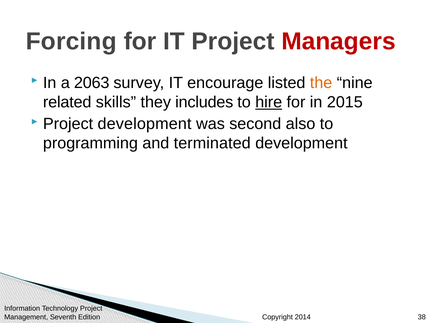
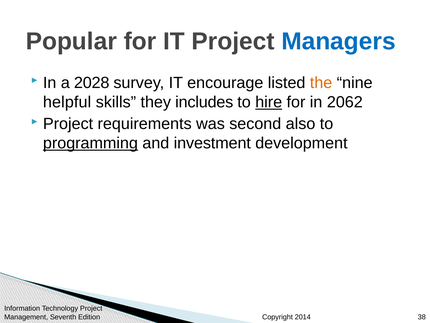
Forcing: Forcing -> Popular (71, 41)
Managers colour: red -> blue (339, 41)
2063: 2063 -> 2028 (92, 83)
related: related -> helpful (67, 102)
2015: 2015 -> 2062 (345, 102)
Project development: development -> requirements (145, 124)
programming underline: none -> present (90, 143)
terminated: terminated -> investment (212, 143)
